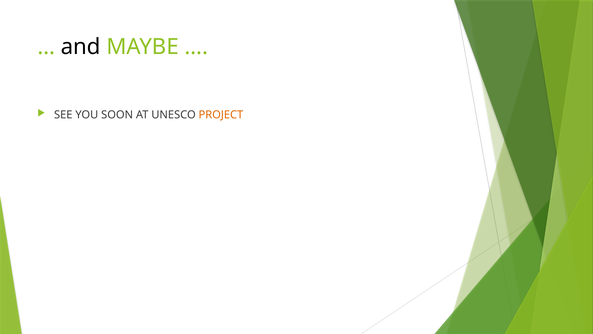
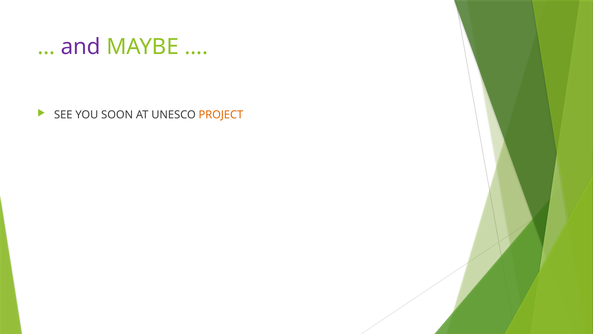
and colour: black -> purple (81, 47)
